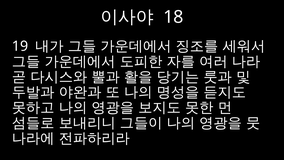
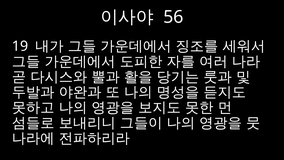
18: 18 -> 56 (173, 17)
